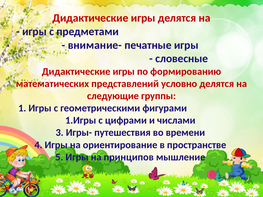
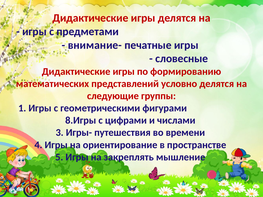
1.Игры: 1.Игры -> 8.Игры (81, 121)
принципов: принципов -> закреплять (129, 157)
